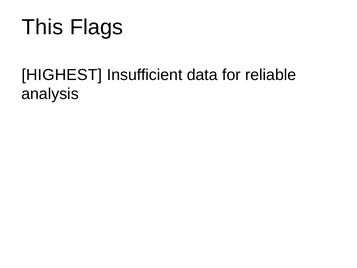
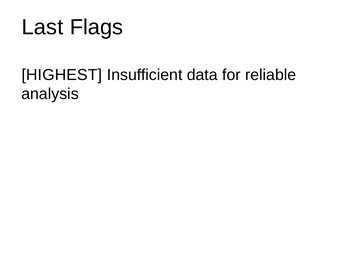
This: This -> Last (42, 27)
